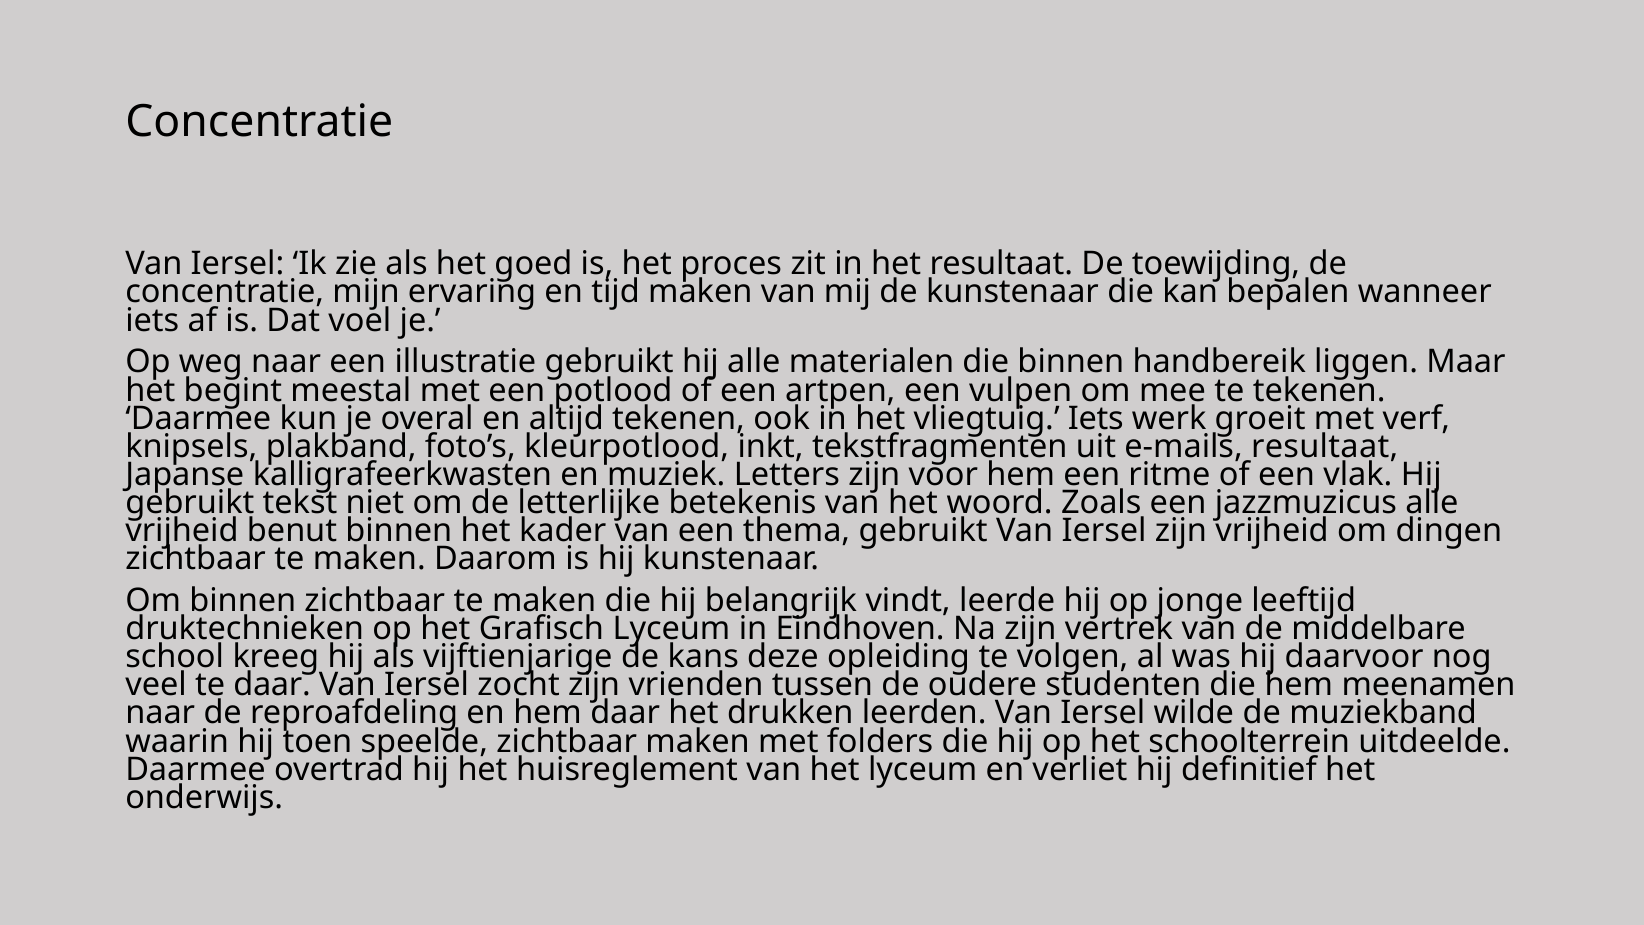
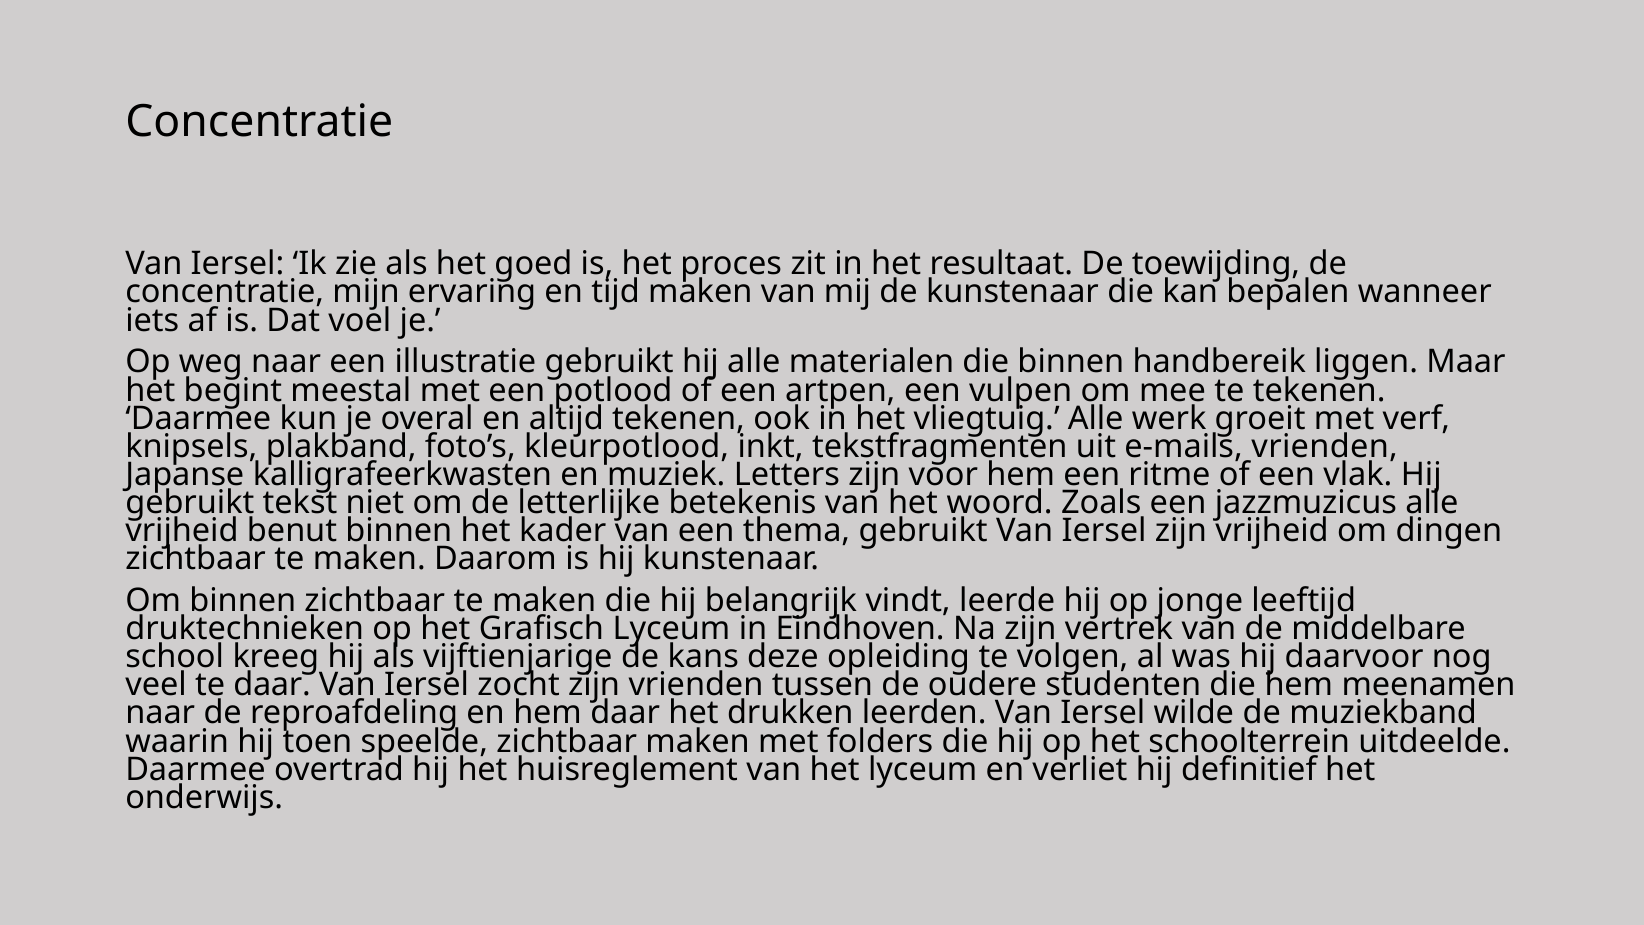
vliegtuig Iets: Iets -> Alle (1096, 418)
e-mails resultaat: resultaat -> vrienden (1325, 446)
